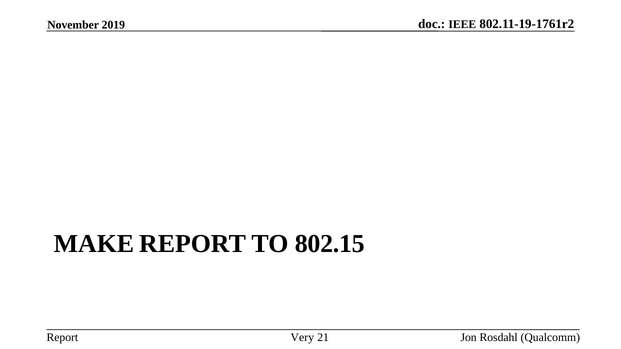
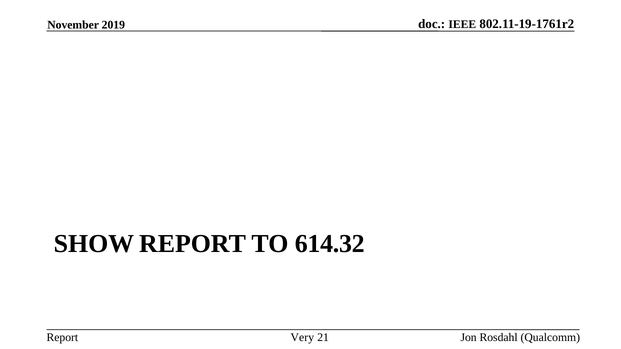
MAKE: MAKE -> SHOW (94, 244)
802.15: 802.15 -> 614.32 (330, 244)
